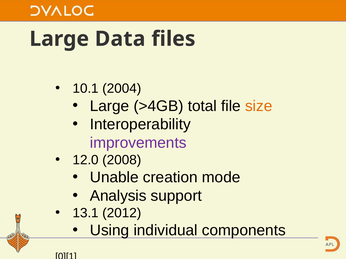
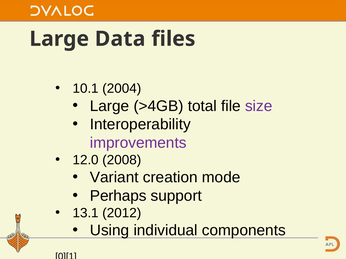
size colour: orange -> purple (259, 106)
Unable: Unable -> Variant (114, 178)
Analysis: Analysis -> Perhaps (118, 196)
